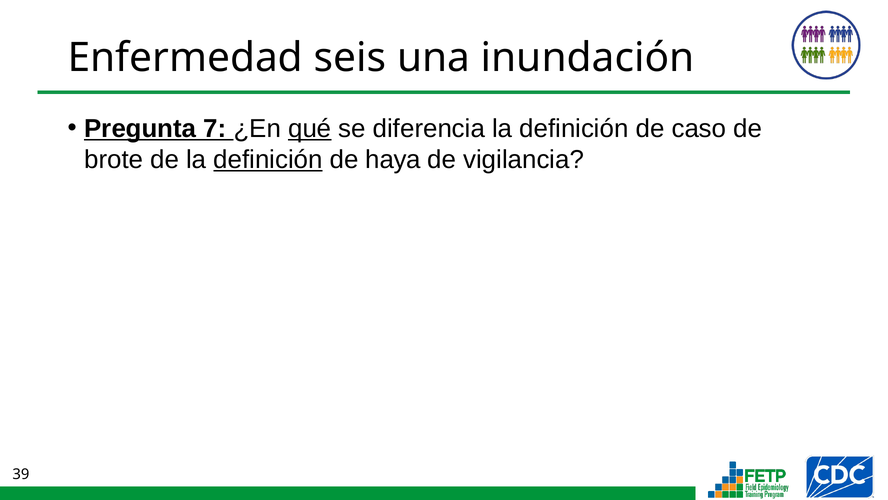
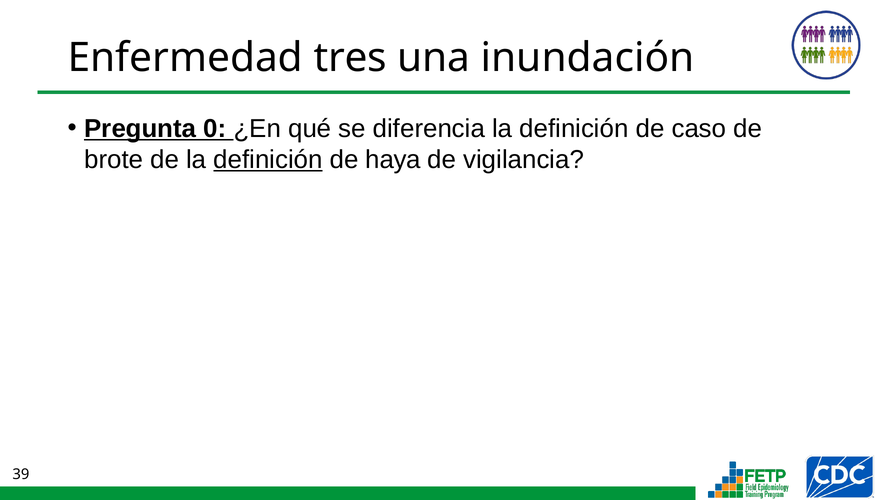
seis: seis -> tres (350, 58)
7: 7 -> 0 (215, 128)
qué underline: present -> none (310, 128)
